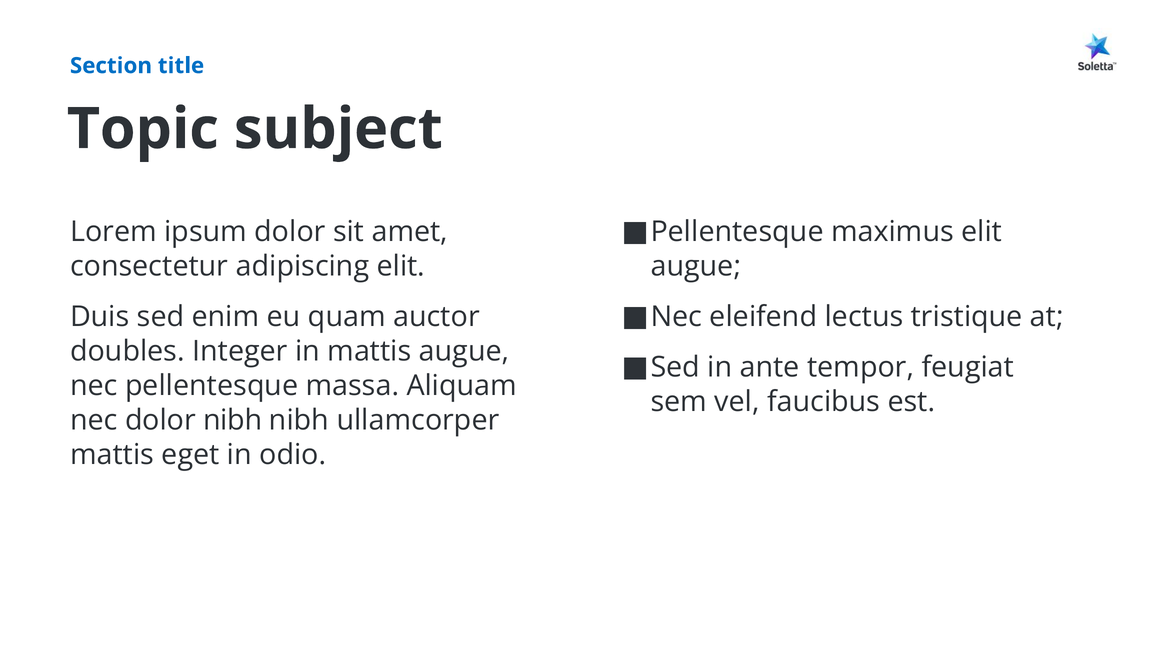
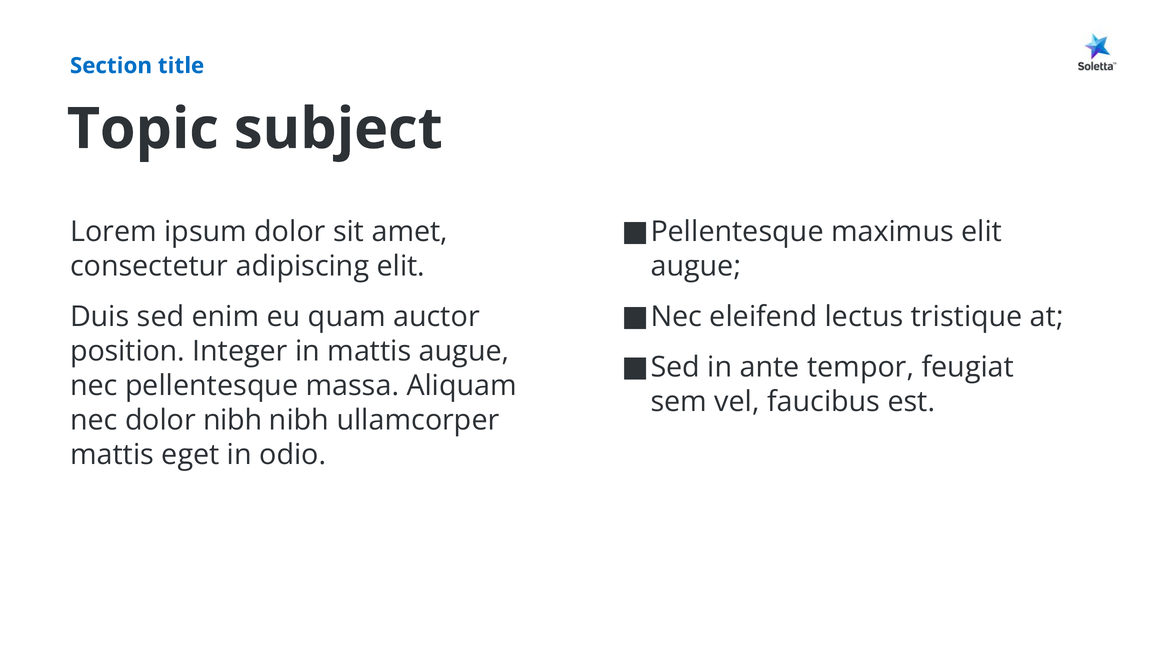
doubles: doubles -> position (127, 351)
